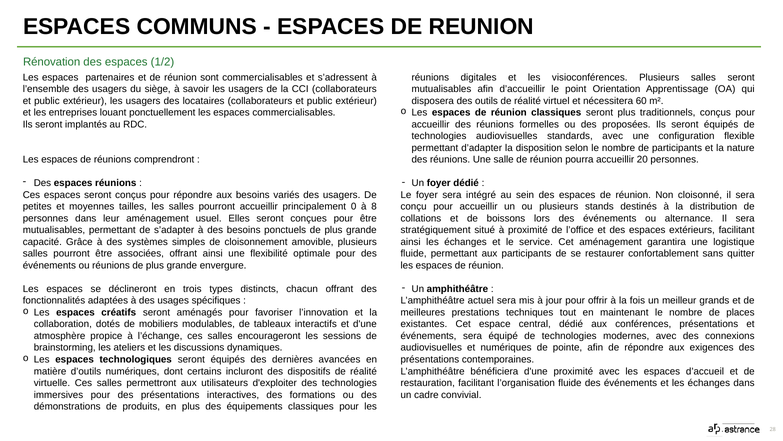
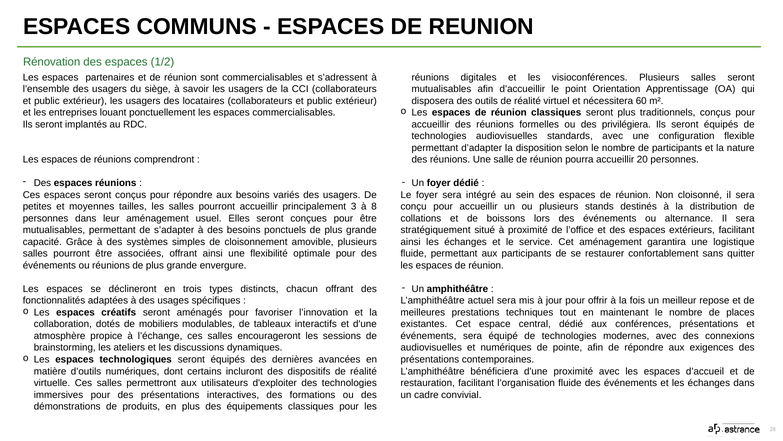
proposées: proposées -> privilégiera (626, 124)
0: 0 -> 3 (354, 206)
grands: grands -> repose (714, 300)
